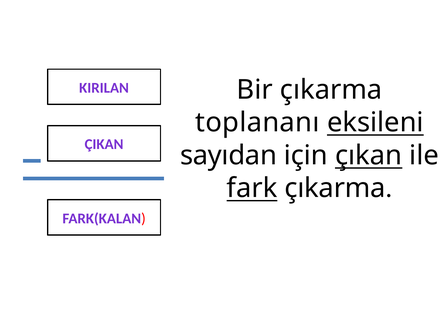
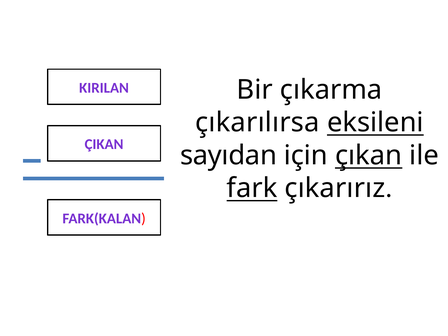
toplananı: toplananı -> çıkarılırsa (257, 123)
fark çıkarma: çıkarma -> çıkarırız (335, 188)
